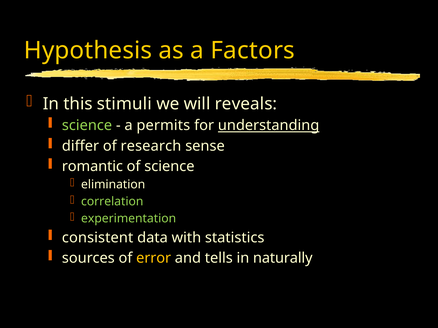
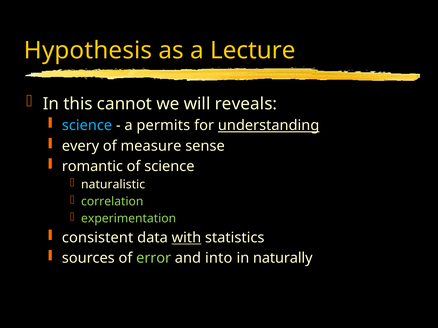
Factors: Factors -> Lecture (253, 51)
stimuli: stimuli -> cannot (125, 104)
science colour: light green -> light blue (87, 126)
differ: differ -> every (81, 146)
research: research -> measure (151, 146)
elimination: elimination -> naturalistic (113, 185)
with underline: none -> present (186, 238)
error colour: yellow -> light green (154, 259)
tells: tells -> into (219, 259)
